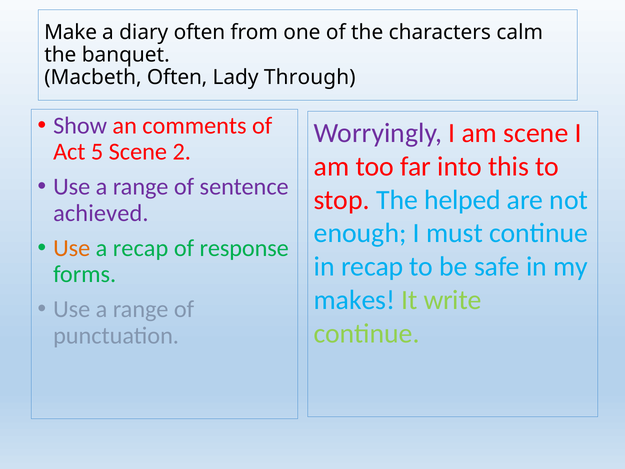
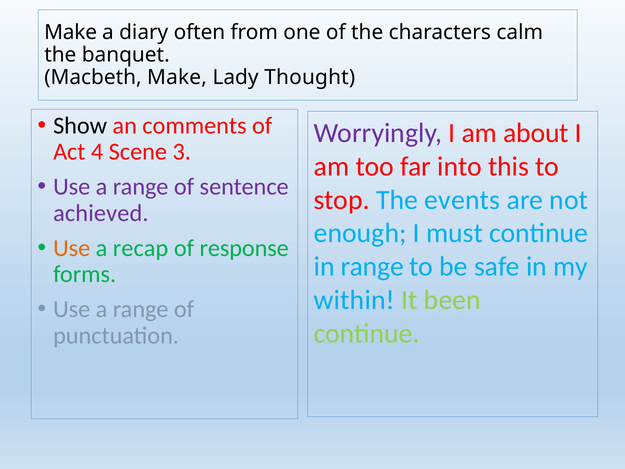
Macbeth Often: Often -> Make (177, 77)
Through: Through -> Thought (310, 77)
Show colour: purple -> black (80, 125)
am scene: scene -> about (536, 133)
5: 5 -> 4 (97, 152)
2: 2 -> 3 (182, 152)
helped: helped -> events (462, 200)
in recap: recap -> range (372, 267)
makes: makes -> within (354, 300)
write: write -> been (452, 300)
